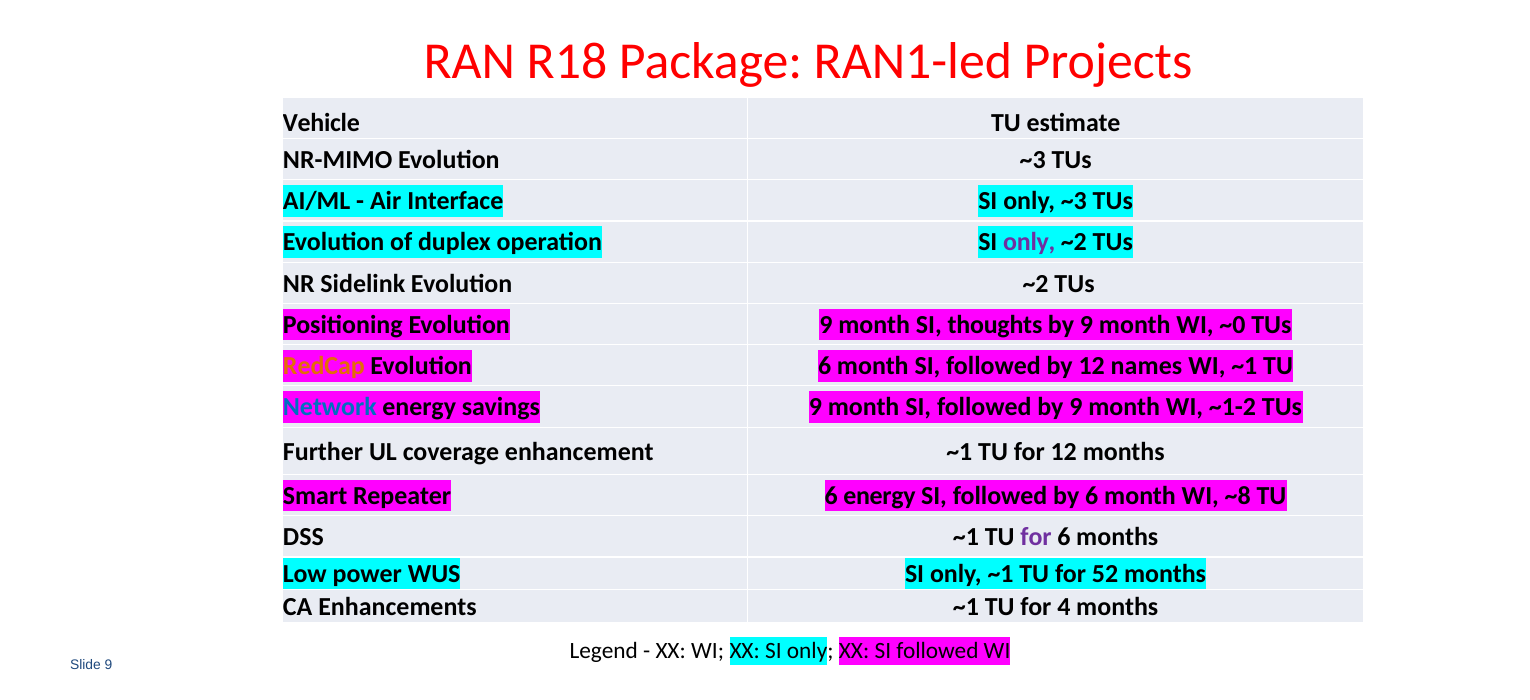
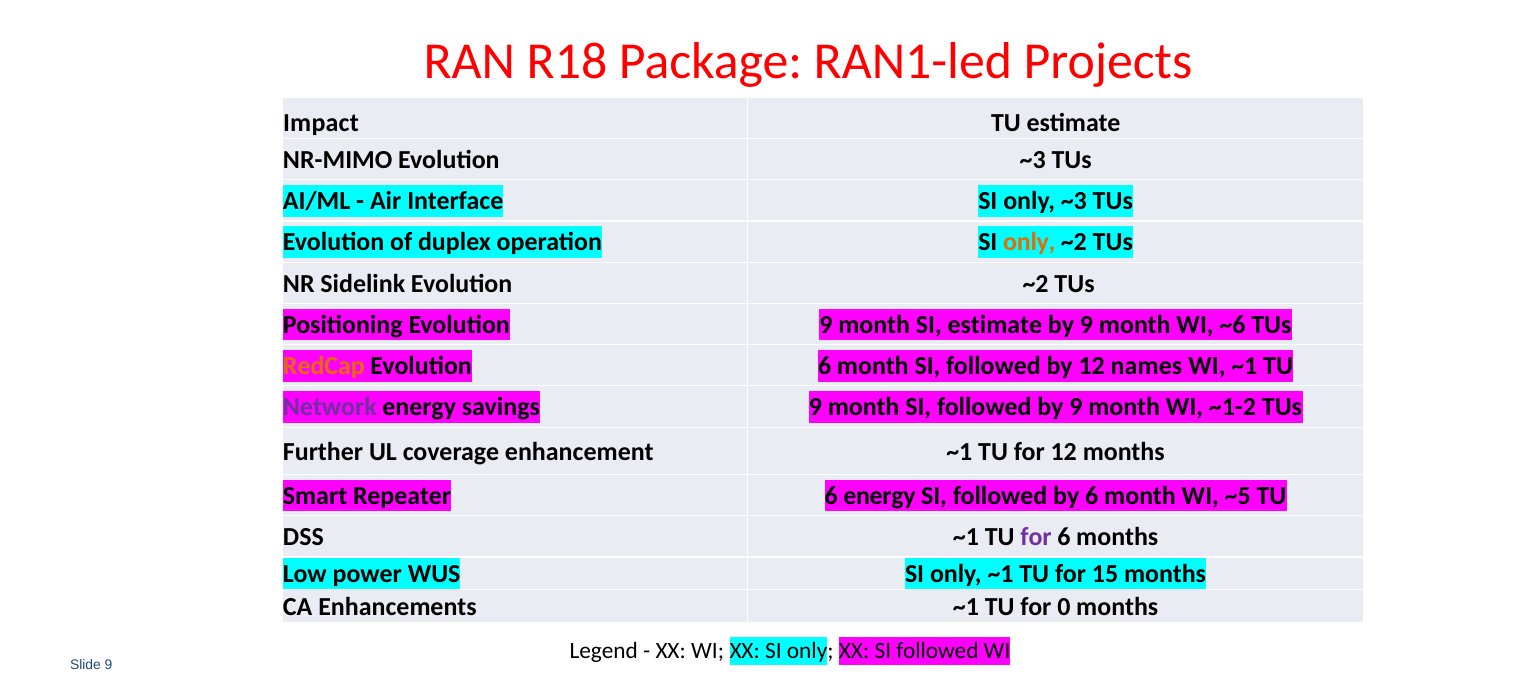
Vehicle: Vehicle -> Impact (321, 123)
only colour: purple -> orange (1029, 242)
SI thoughts: thoughts -> estimate (995, 325)
~0: ~0 -> ~6 (1233, 325)
Network colour: blue -> purple (330, 407)
~8: ~8 -> ~5 (1238, 496)
52: 52 -> 15 (1105, 574)
4: 4 -> 0 (1064, 607)
